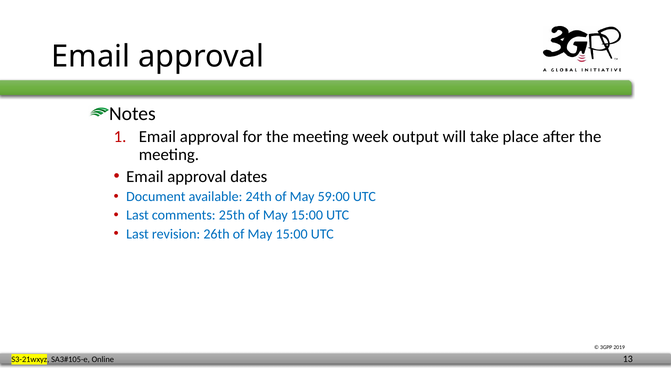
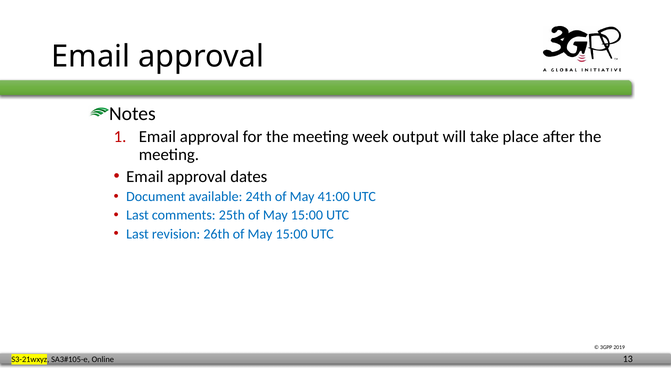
59:00: 59:00 -> 41:00 (334, 196)
